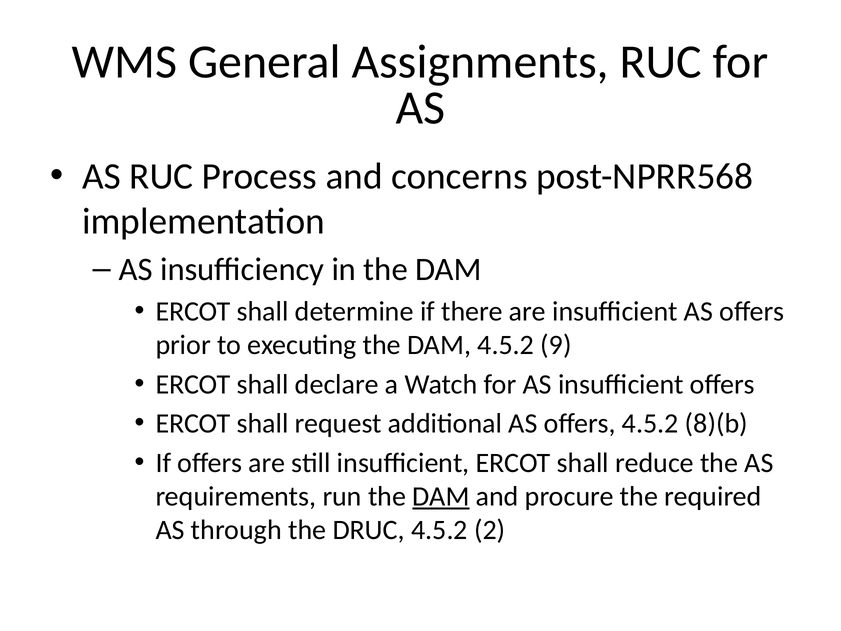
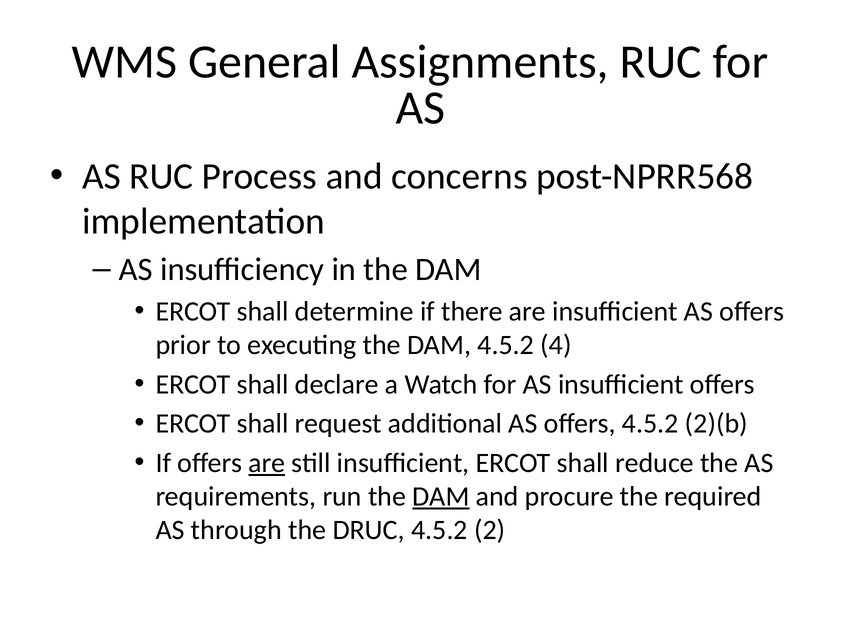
9: 9 -> 4 (556, 345)
8)(b: 8)(b -> 2)(b (716, 423)
are underline: none -> present (267, 463)
